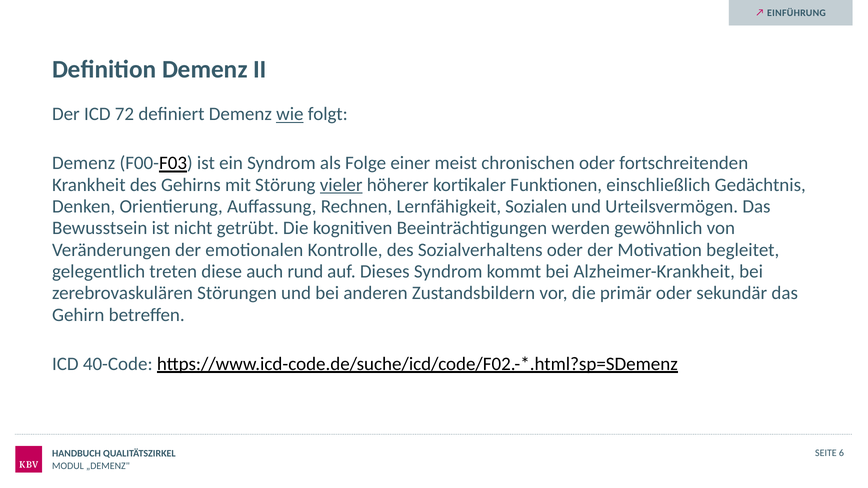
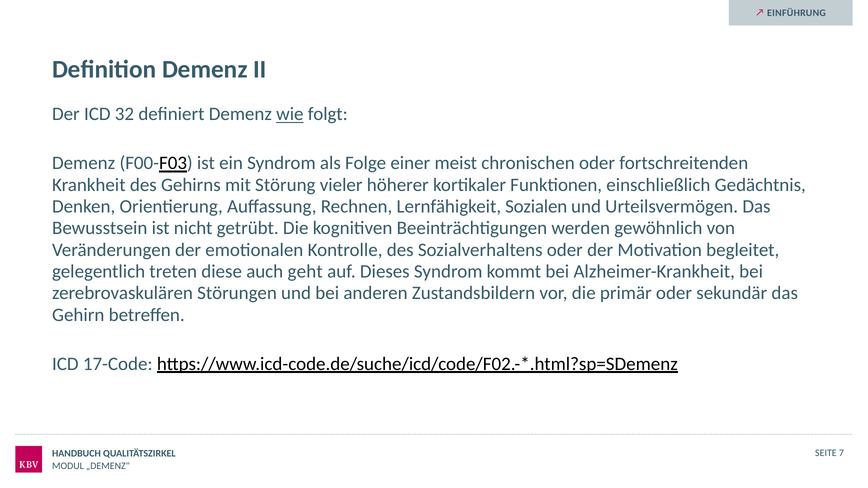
72: 72 -> 32 (124, 114)
vieler underline: present -> none (341, 185)
rund: rund -> geht (305, 272)
40-Code: 40-Code -> 17-Code (118, 364)
6: 6 -> 7 (841, 453)
